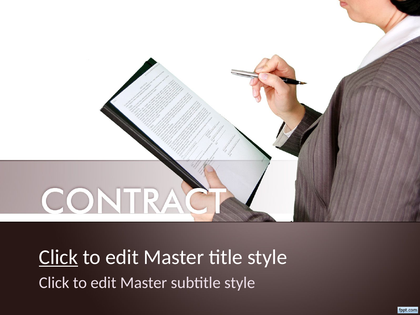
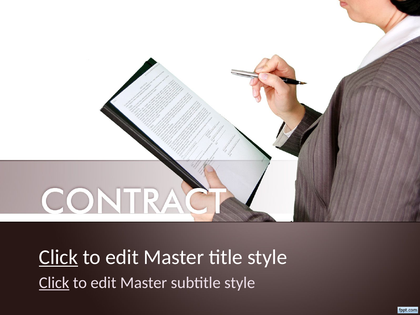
Click underline: none -> present (54, 283)
